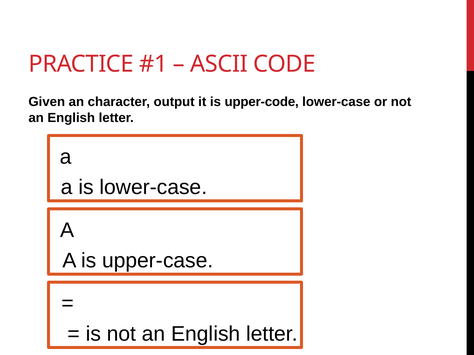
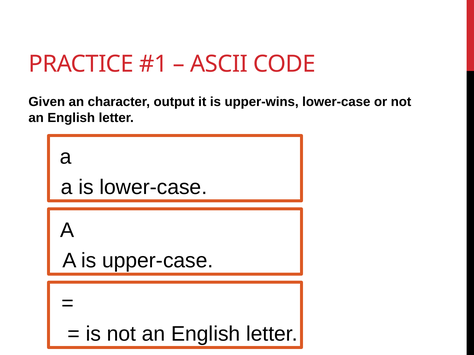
upper-code: upper-code -> upper-wins (262, 102)
